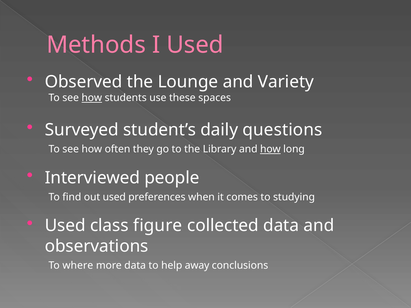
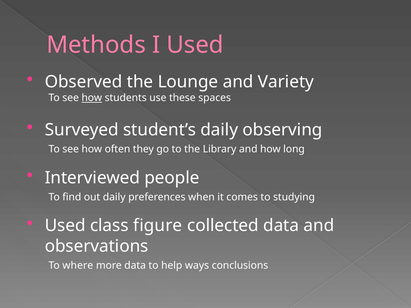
questions: questions -> observing (282, 130)
how underline: present -> none (270, 149)
out used: used -> daily (114, 197)
away: away -> ways (197, 266)
